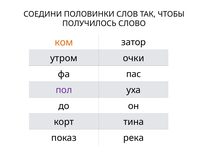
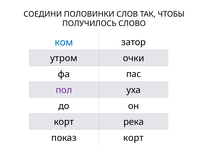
ком colour: orange -> blue (64, 42)
тина: тина -> река (134, 122)
показ река: река -> корт (134, 138)
